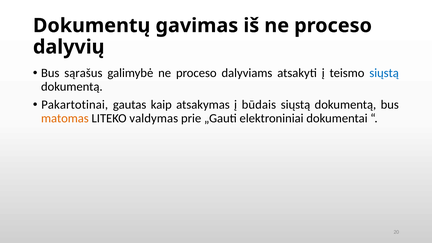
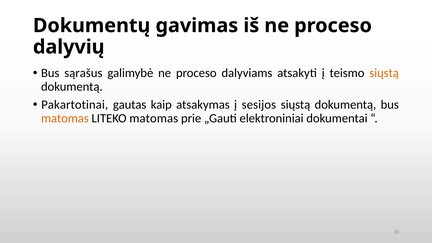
siųstą colour: blue -> orange (384, 73)
būdais: būdais -> sesijos (259, 105)
LITEKO valdymas: valdymas -> matomas (154, 118)
